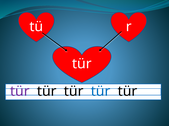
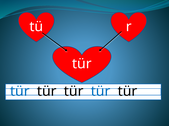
tür colour: purple -> blue (20, 92)
